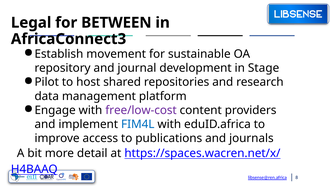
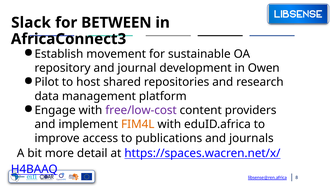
Legal: Legal -> Slack (31, 23)
Stage: Stage -> Owen (264, 68)
FIM4L colour: blue -> orange (138, 124)
